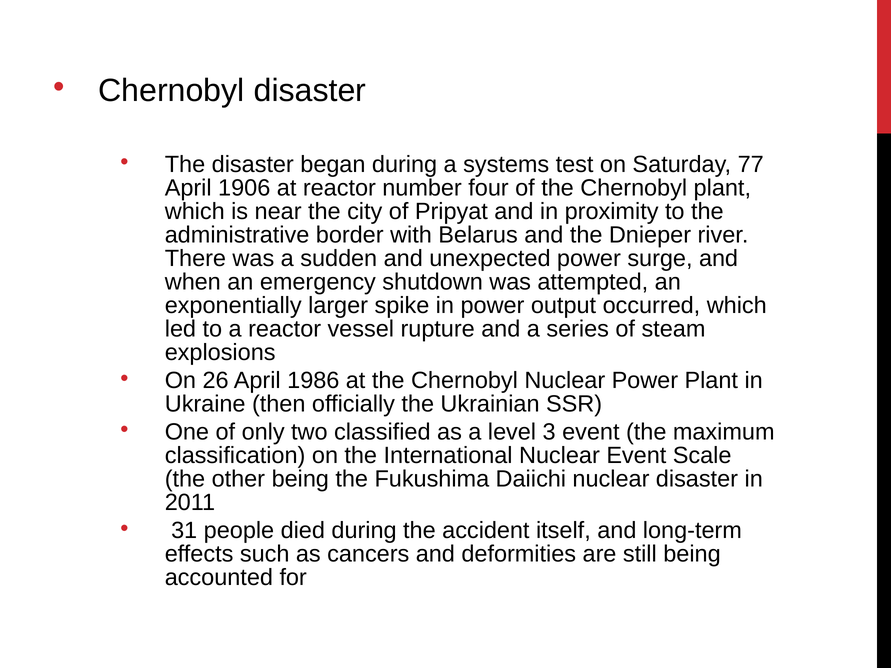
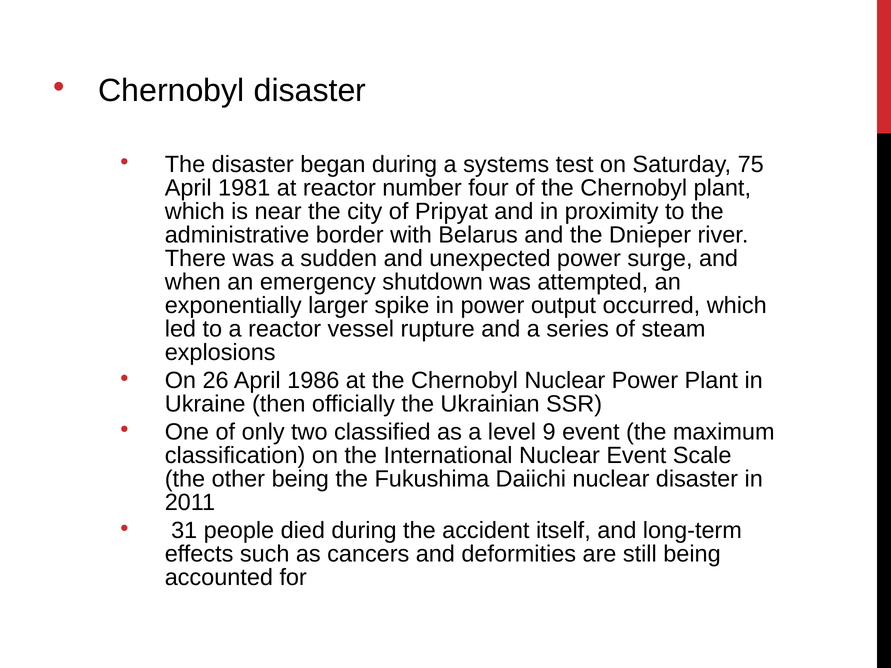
77: 77 -> 75 (751, 164)
1906: 1906 -> 1981 (244, 188)
3: 3 -> 9 (549, 432)
